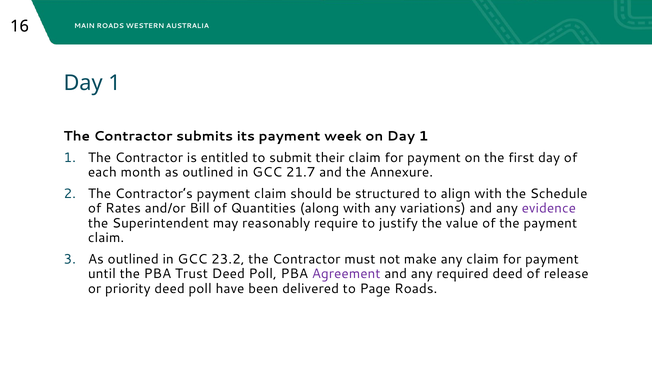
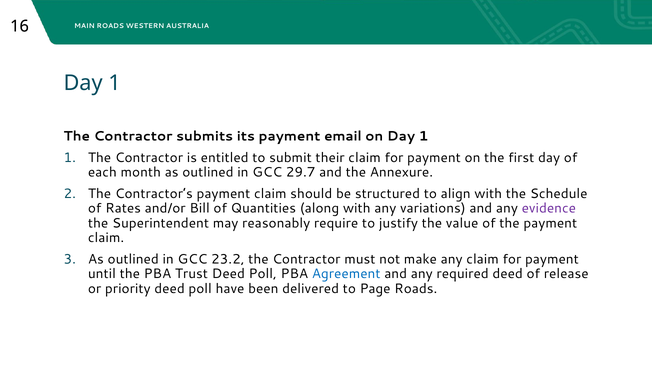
week: week -> email (343, 136)
21.7: 21.7 -> 29.7 (301, 172)
Agreement colour: purple -> blue (346, 274)
